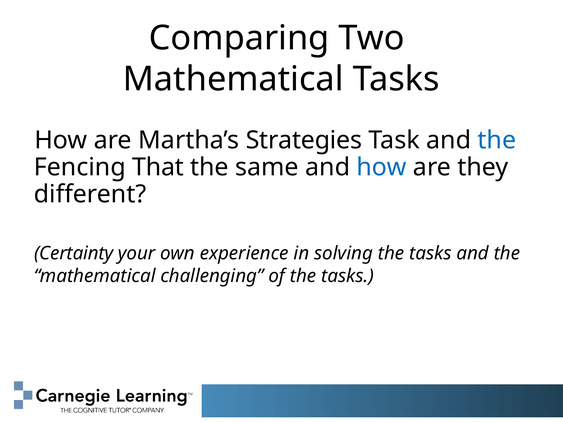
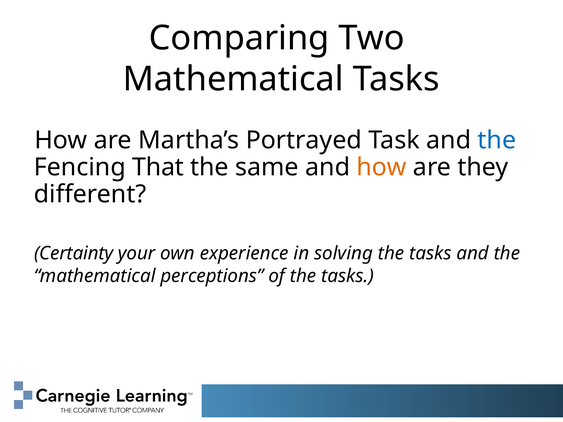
Strategies: Strategies -> Portrayed (304, 140)
how colour: blue -> orange (382, 167)
challenging: challenging -> perceptions (212, 276)
